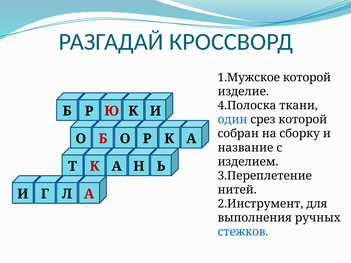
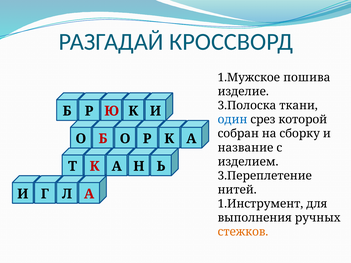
1.Мужское которой: которой -> пошива (307, 78)
4.Полоска: 4.Полоска -> 3.Полоска (247, 106)
2.Инструмент: 2.Инструмент -> 1.Инструмент (260, 204)
стежков colour: blue -> orange (243, 232)
